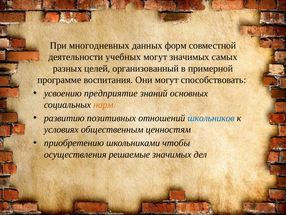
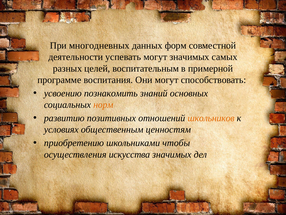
учебных: учебных -> успевать (123, 57)
организованный: организованный -> воспитательным (146, 68)
предприятие: предприятие -> познакомить (111, 93)
школьников colour: blue -> orange (211, 118)
решаемые: решаемые -> искусства (129, 154)
